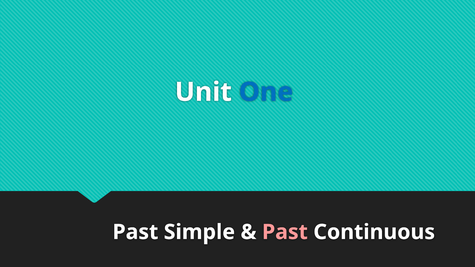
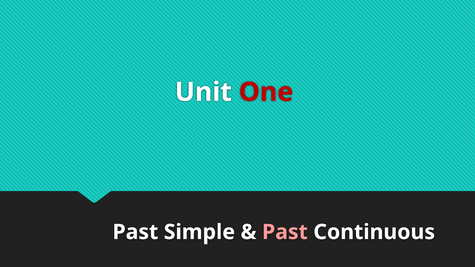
One colour: blue -> red (266, 92)
